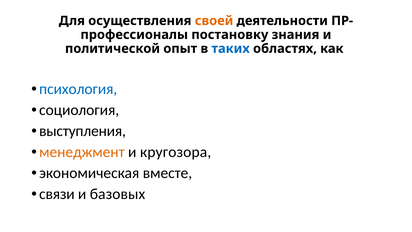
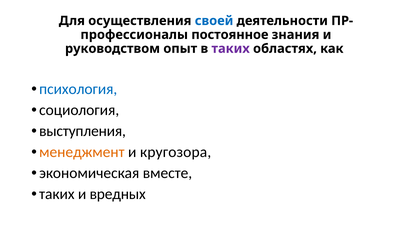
своей colour: orange -> blue (214, 21)
постановку: постановку -> постоянное (230, 35)
политической: политической -> руководством (112, 49)
таких colour: blue -> purple (231, 49)
связи: связи -> таких (57, 194)
базовых: базовых -> вредных (118, 194)
